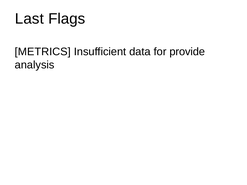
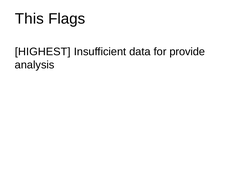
Last: Last -> This (29, 19)
METRICS: METRICS -> HIGHEST (43, 52)
